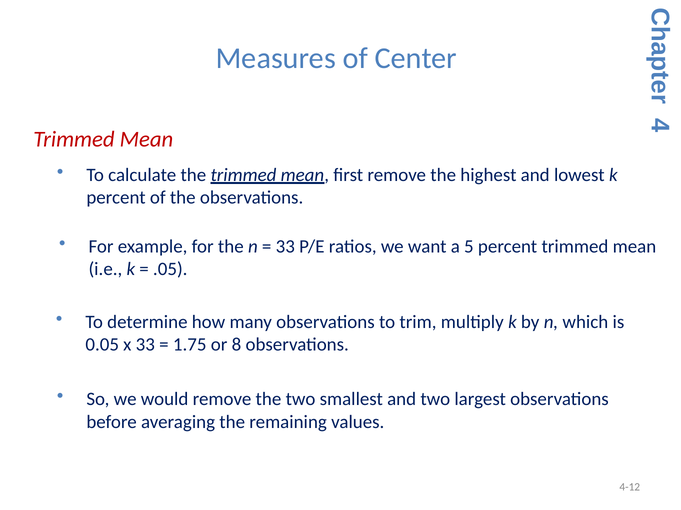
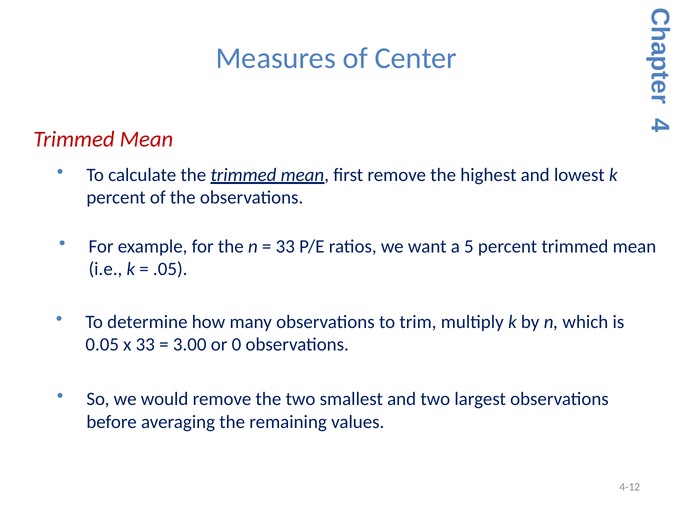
1.75: 1.75 -> 3.00 (190, 345)
8: 8 -> 0 (236, 345)
